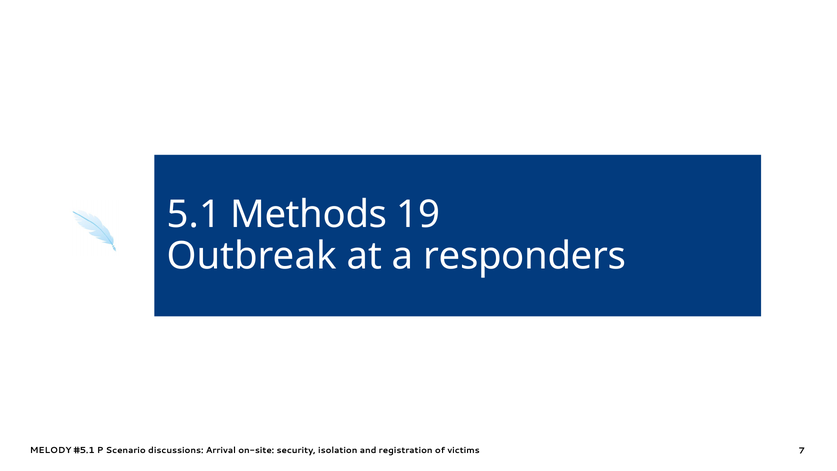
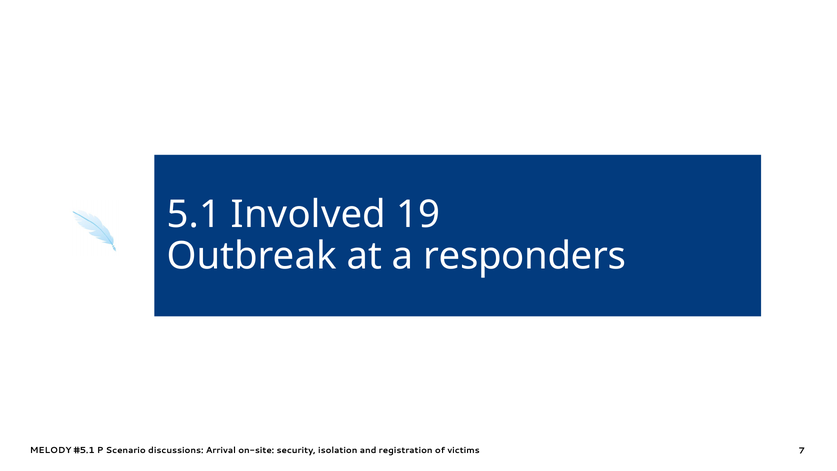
Methods: Methods -> Involved (308, 215)
